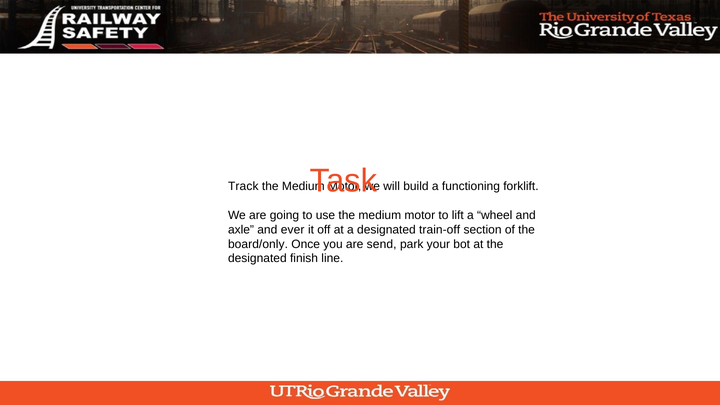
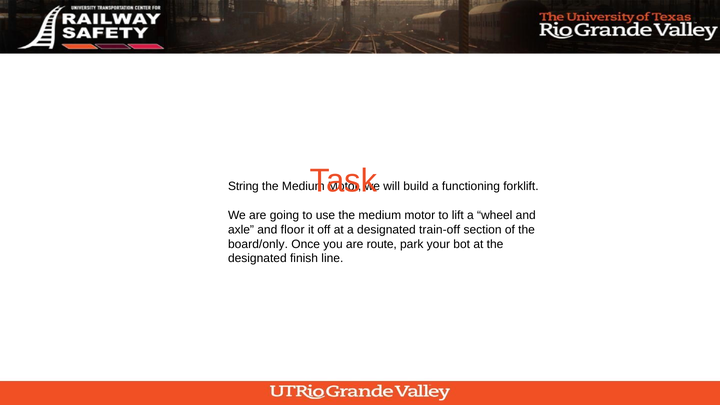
Track: Track -> String (243, 187)
ever: ever -> floor (293, 230)
send: send -> route (382, 244)
